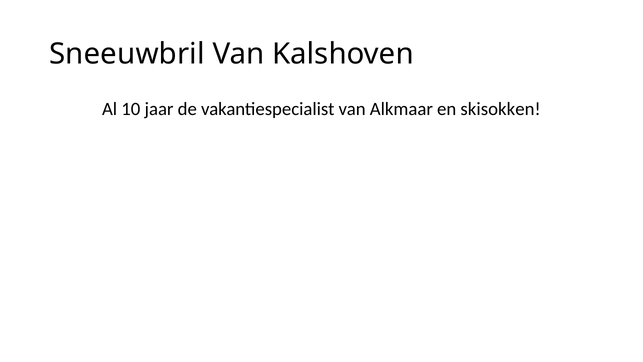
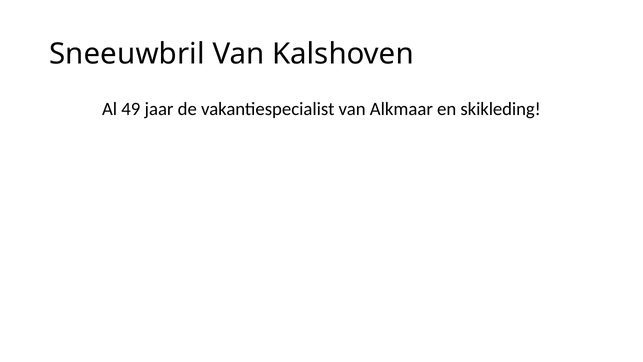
10: 10 -> 49 (131, 109)
skisokken: skisokken -> skikleding (501, 109)
